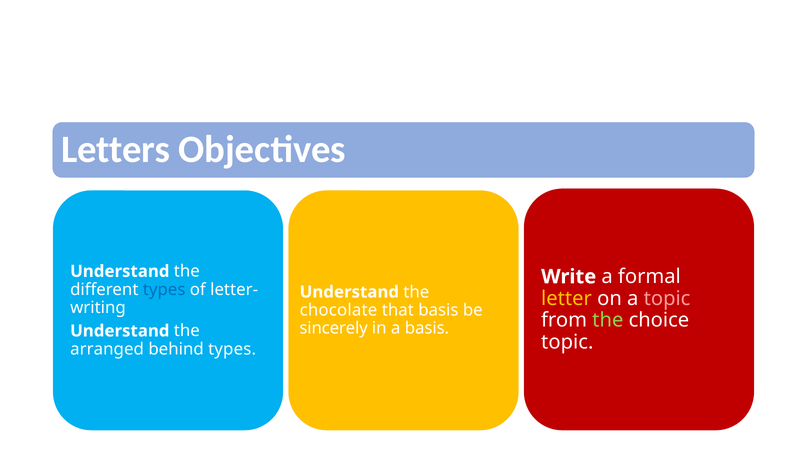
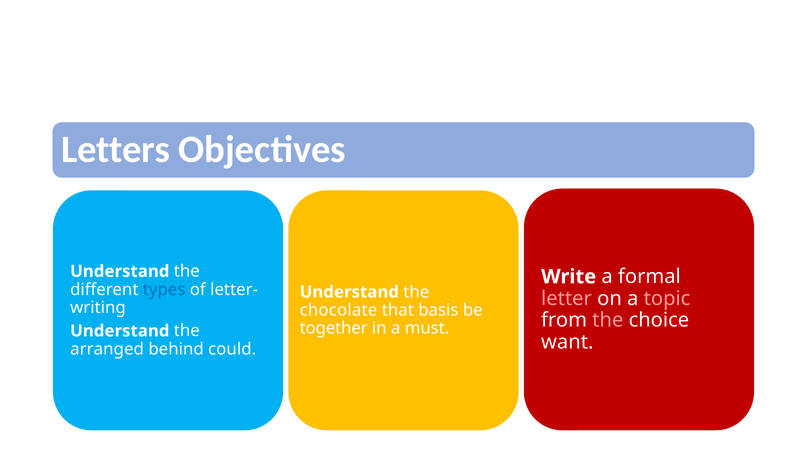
letter colour: yellow -> pink (567, 298)
the colour: light green -> pink (608, 320)
sincerely: sincerely -> together (334, 328)
a basis: basis -> must (427, 328)
topic: topic -> want (567, 342)
behind types: types -> could (232, 349)
